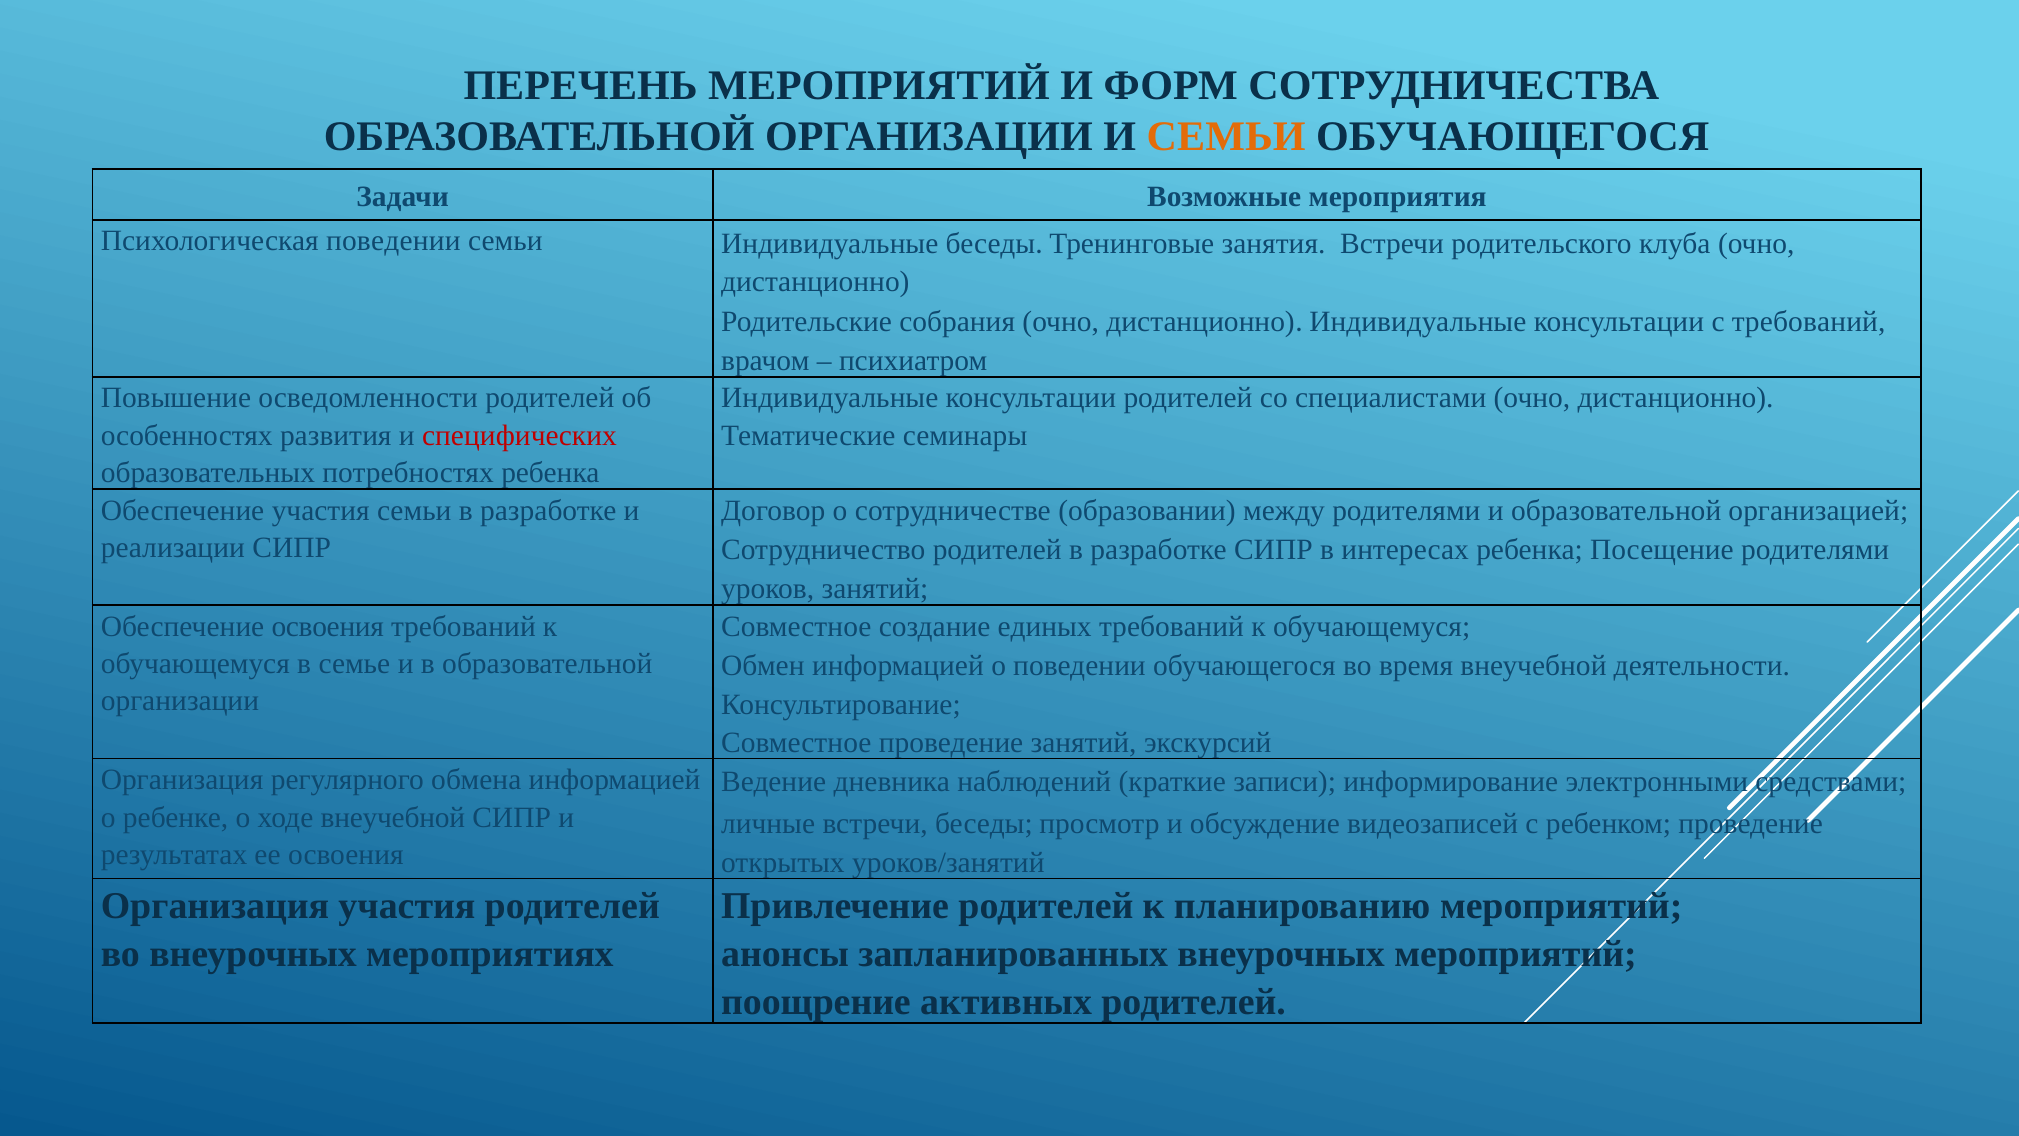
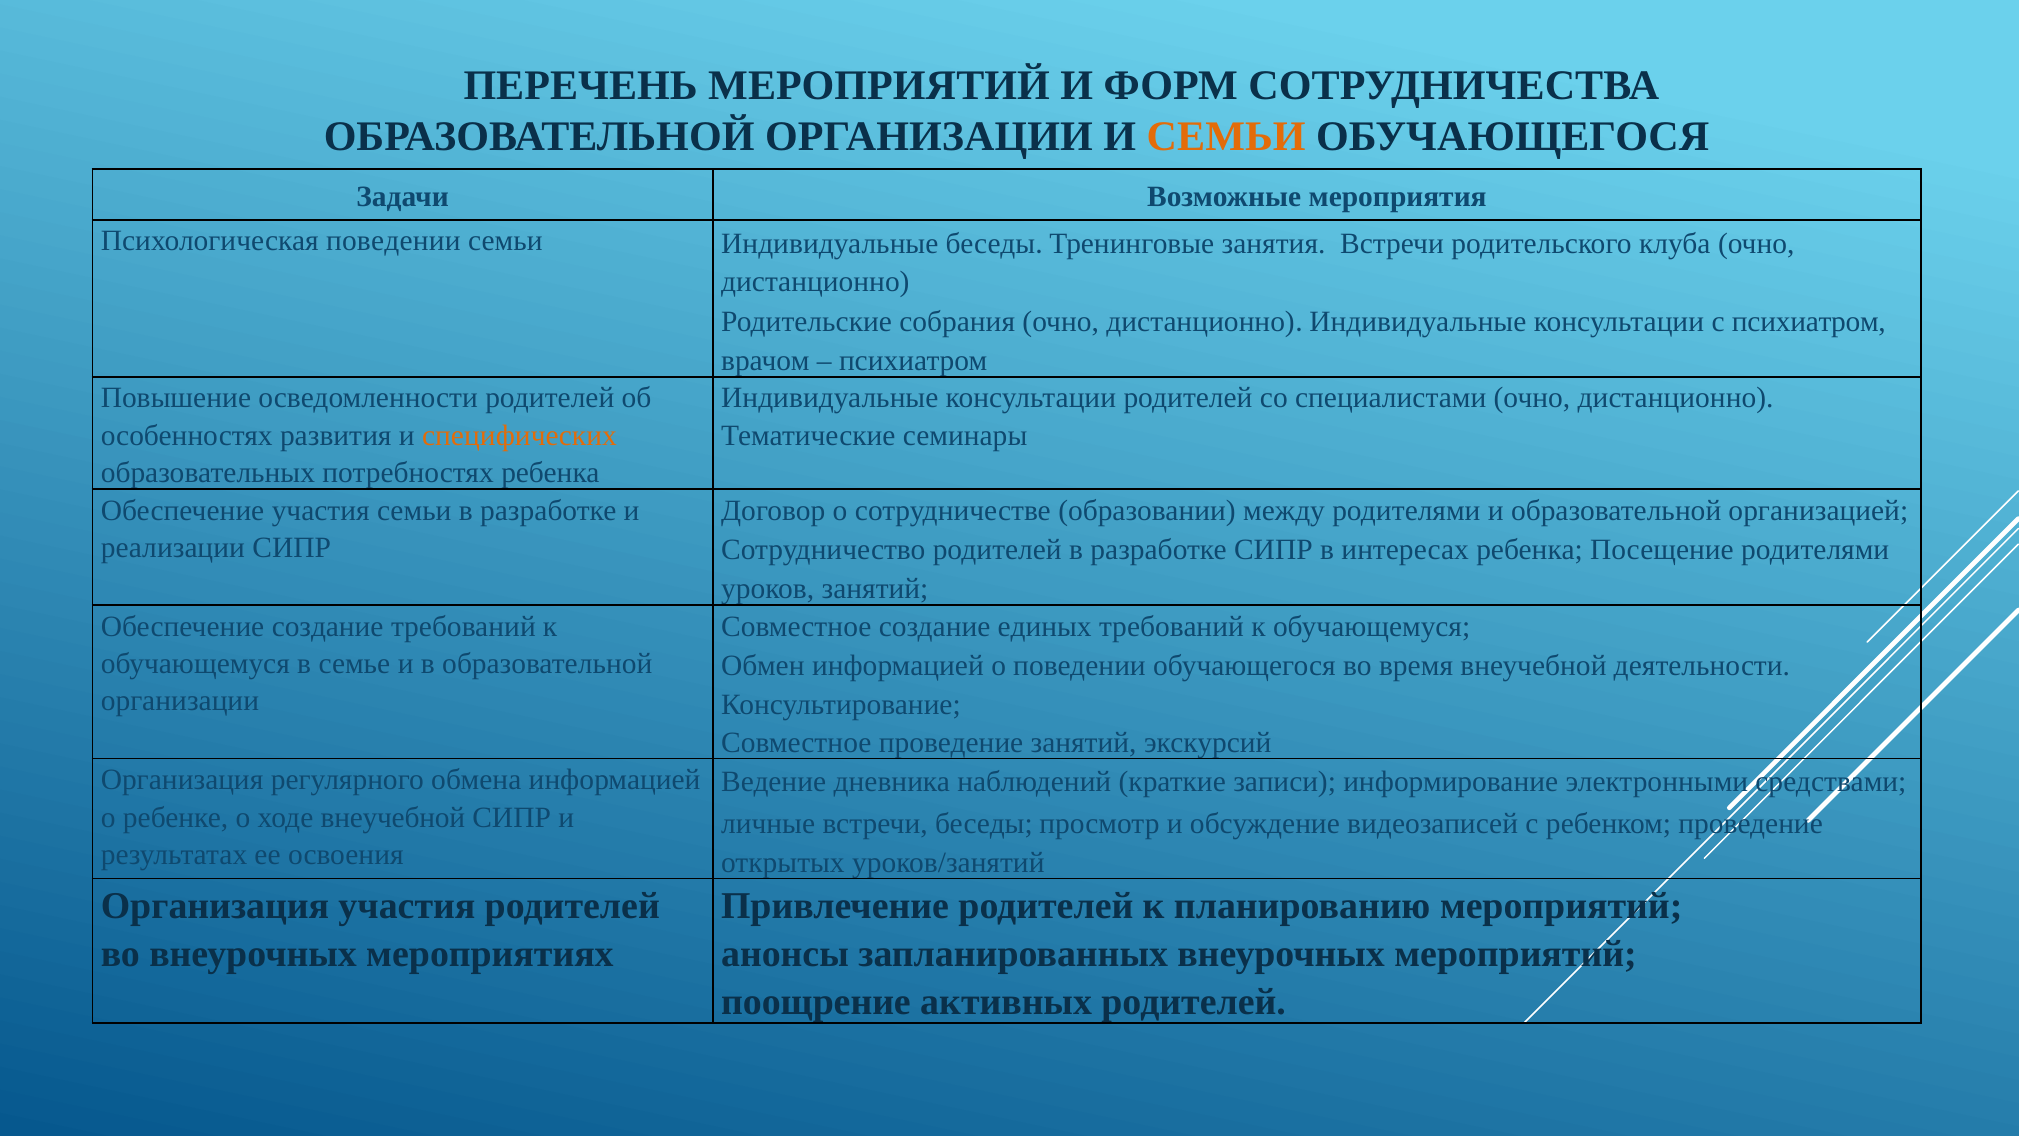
с требований: требований -> психиатром (1809, 322)
специфических colour: red -> orange (519, 435)
Обеспечение освоения: освоения -> создание (328, 626)
